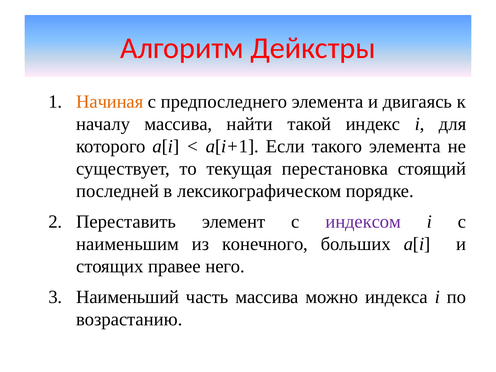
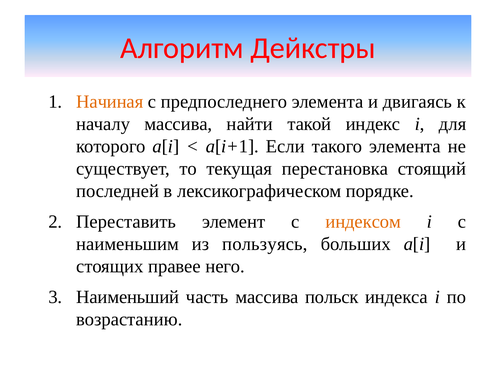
индексом colour: purple -> orange (363, 222)
конечного: конечного -> пользуясь (265, 244)
можно: можно -> польск (332, 297)
